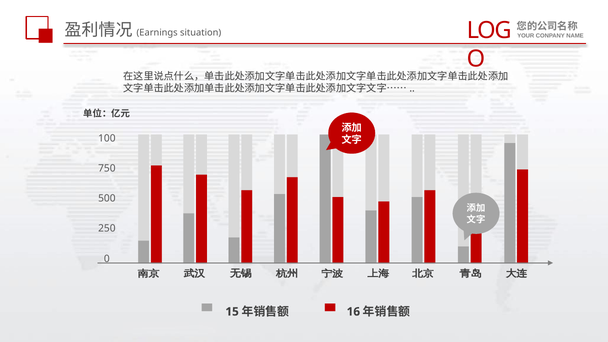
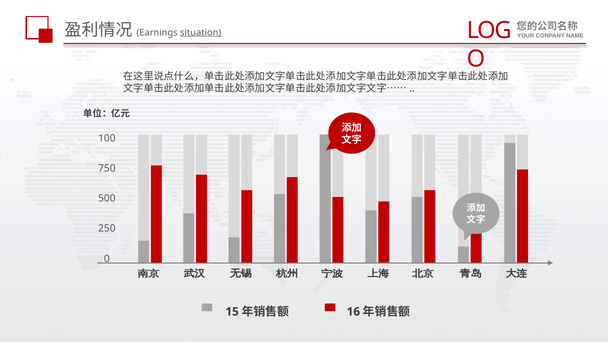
situation underline: none -> present (201, 32)
